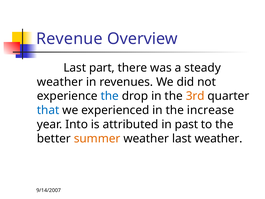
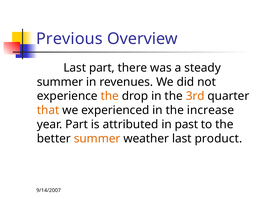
Revenue: Revenue -> Previous (69, 39)
weather: weather -> summer (60, 82)
the colour: blue -> orange (110, 96)
that colour: blue -> orange (48, 110)
year Into: Into -> Part (77, 124)
last weather: weather -> product (218, 138)
